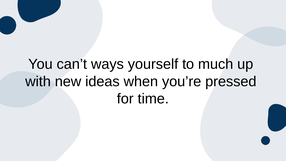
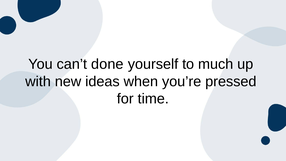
ways: ways -> done (107, 64)
